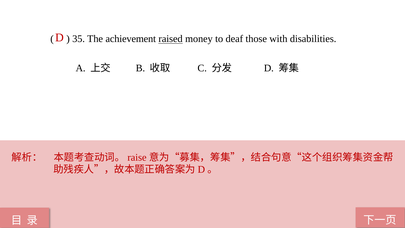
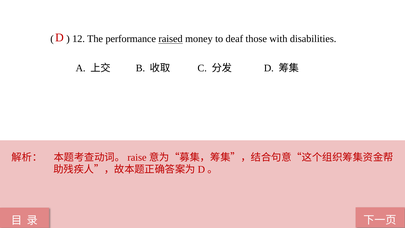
35: 35 -> 12 (79, 39)
achievement: achievement -> performance (131, 39)
